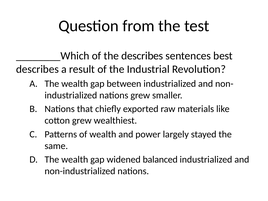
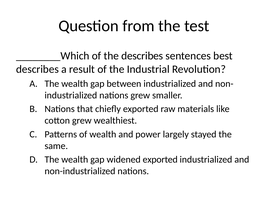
widened balanced: balanced -> exported (160, 160)
